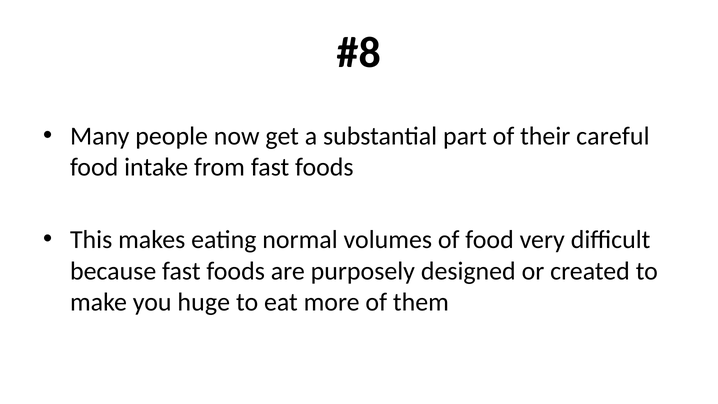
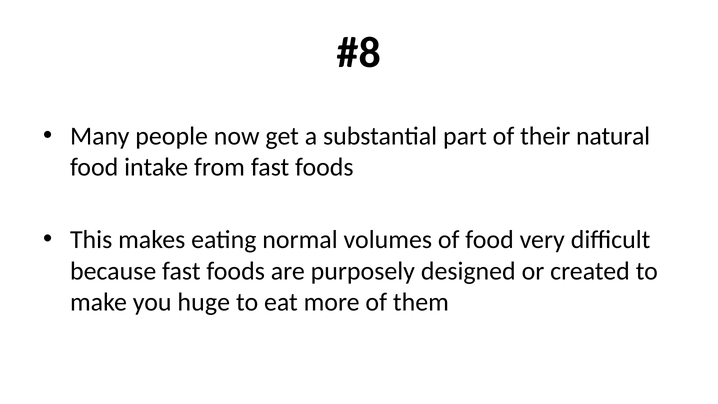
careful: careful -> natural (613, 136)
